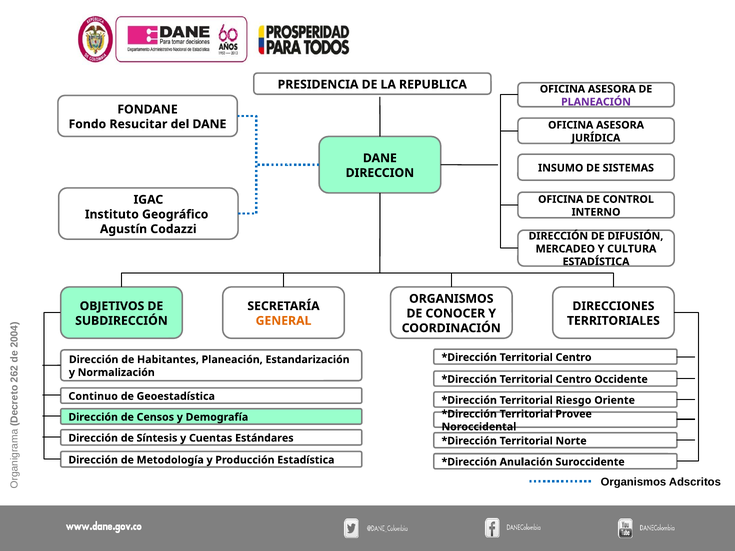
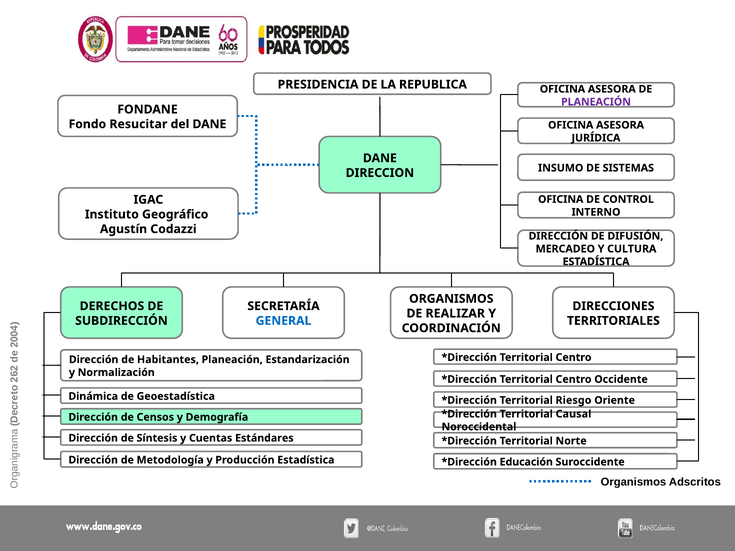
OBJETIVOS: OBJETIVOS -> DERECHOS (112, 306)
CONOCER: CONOCER -> REALIZAR (455, 314)
GENERAL colour: orange -> blue (283, 321)
Continuo: Continuo -> Dinámica (93, 396)
Provee: Provee -> Causal (573, 414)
Anulación: Anulación -> Educación (526, 462)
